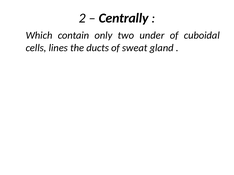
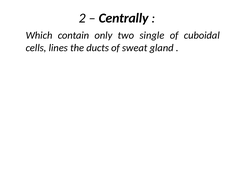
under: under -> single (152, 35)
